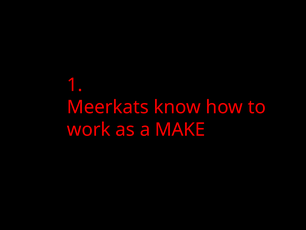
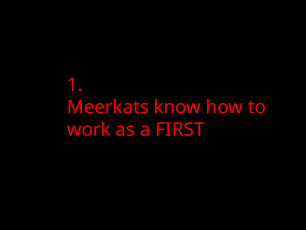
MAKE: MAKE -> FIRST (180, 130)
